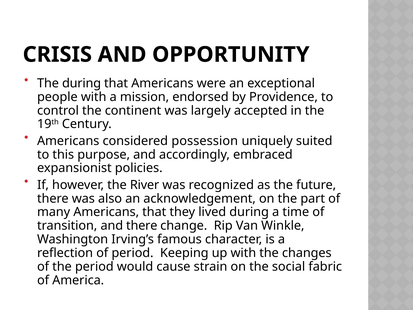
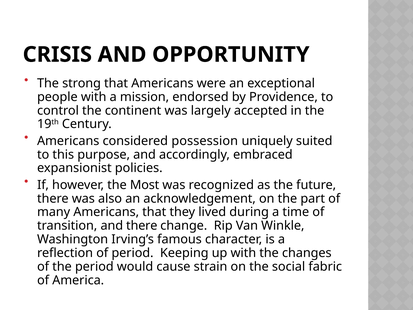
The during: during -> strong (82, 83)
River: River -> Most (145, 185)
